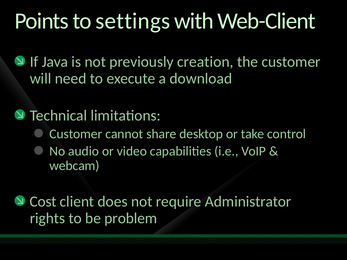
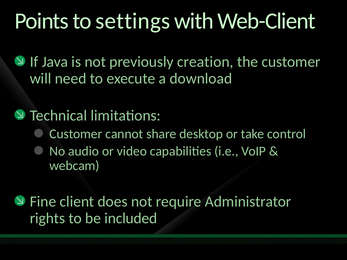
Cost: Cost -> Fine (43, 202)
problem: problem -> included (131, 218)
